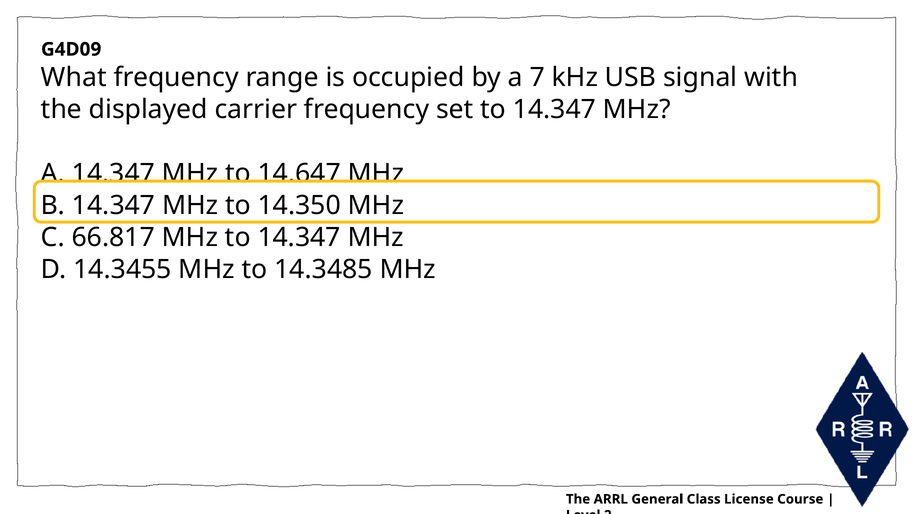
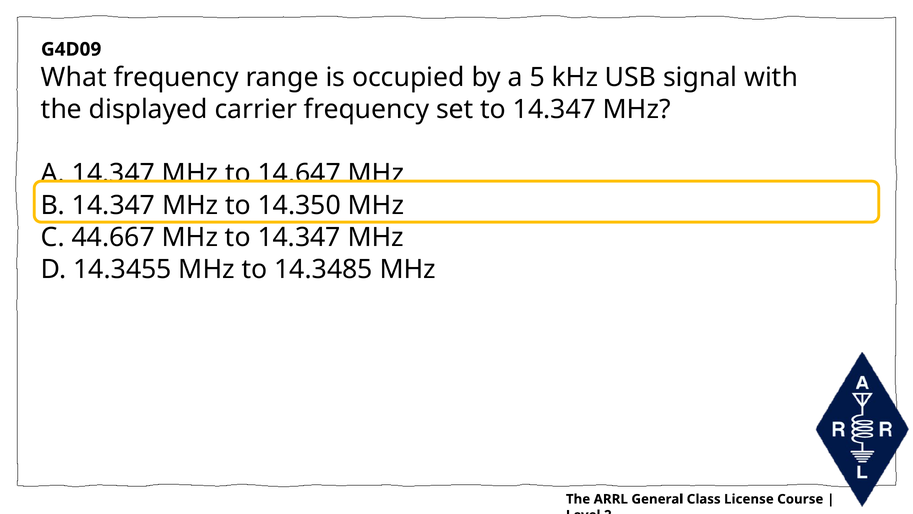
7: 7 -> 5 (537, 77)
66.817: 66.817 -> 44.667 (113, 237)
